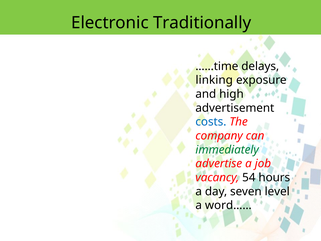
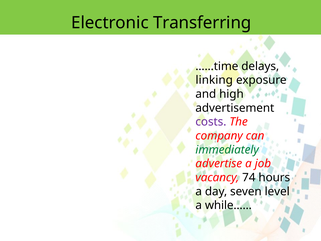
Traditionally: Traditionally -> Transferring (202, 23)
costs colour: blue -> purple (211, 122)
54: 54 -> 74 (249, 177)
word……: word…… -> while…… (228, 205)
